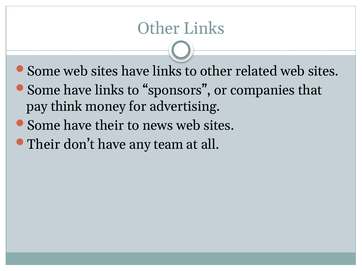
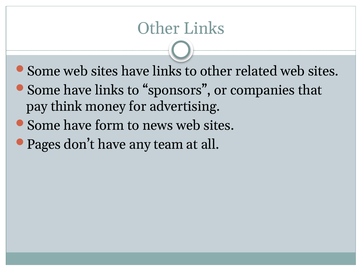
have their: their -> form (110, 126)
Their: Their -> Pages (44, 145)
